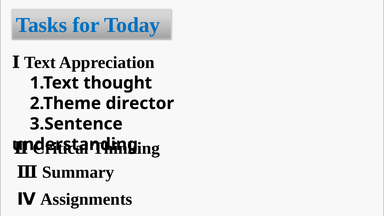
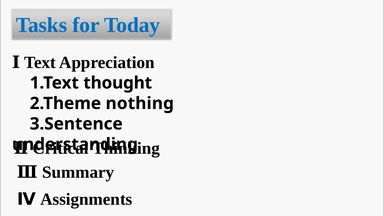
director: director -> nothing (140, 103)
